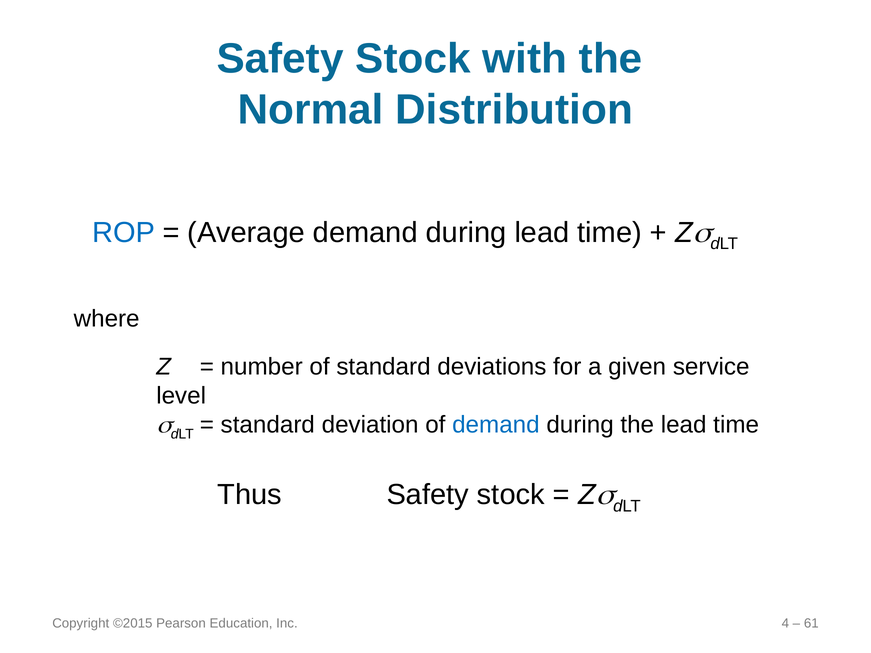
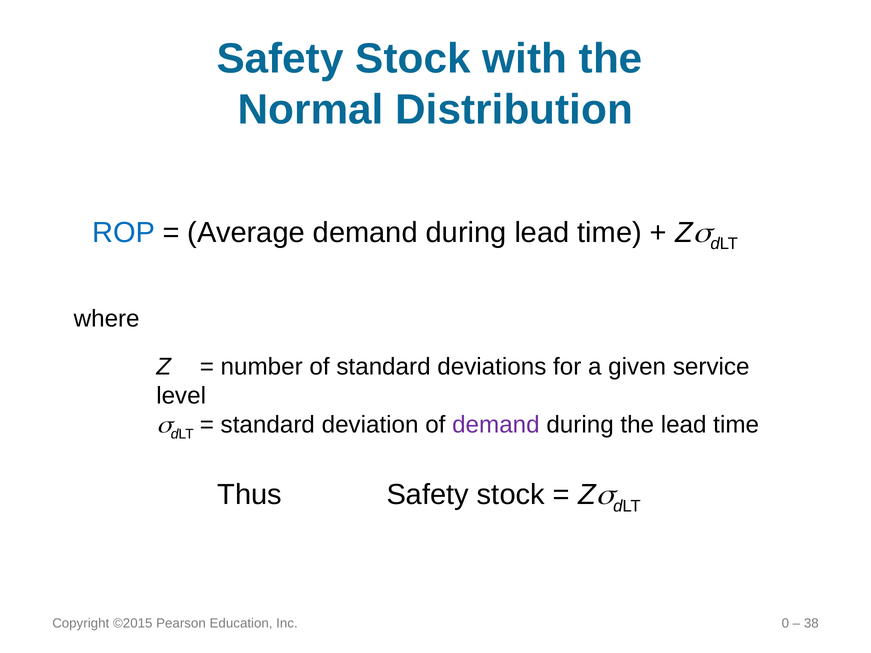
demand colour: blue -> purple (496, 425)
4: 4 -> 0 (785, 624)
61: 61 -> 38 (811, 624)
